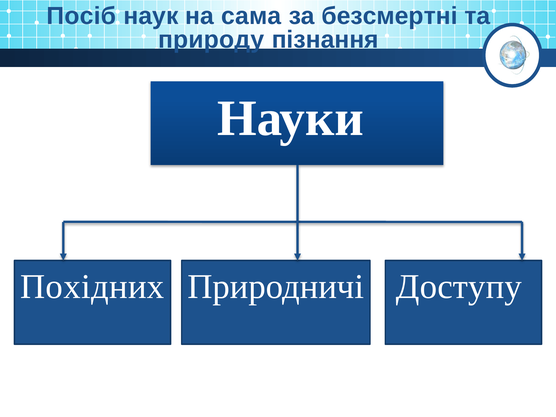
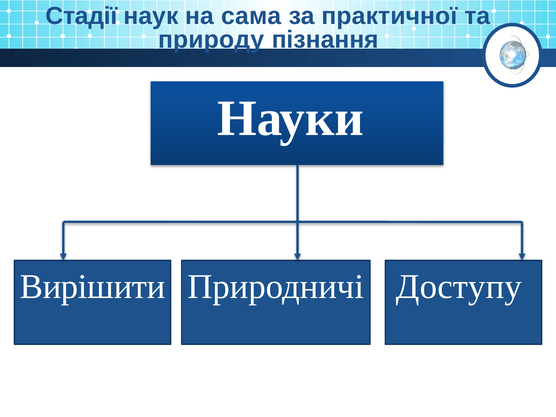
Посіб: Посіб -> Стадії (81, 16)
безсмертні: безсмертні -> практичної (389, 16)
Похідних: Похідних -> Вирішити (93, 287)
